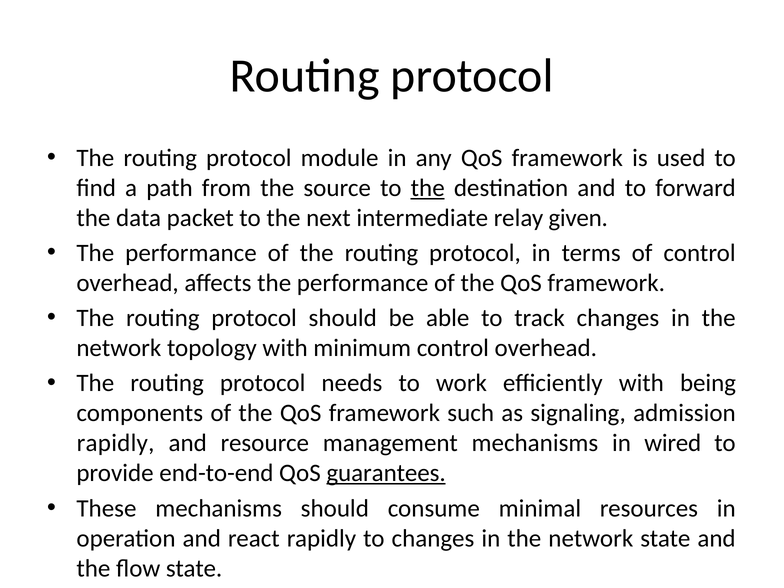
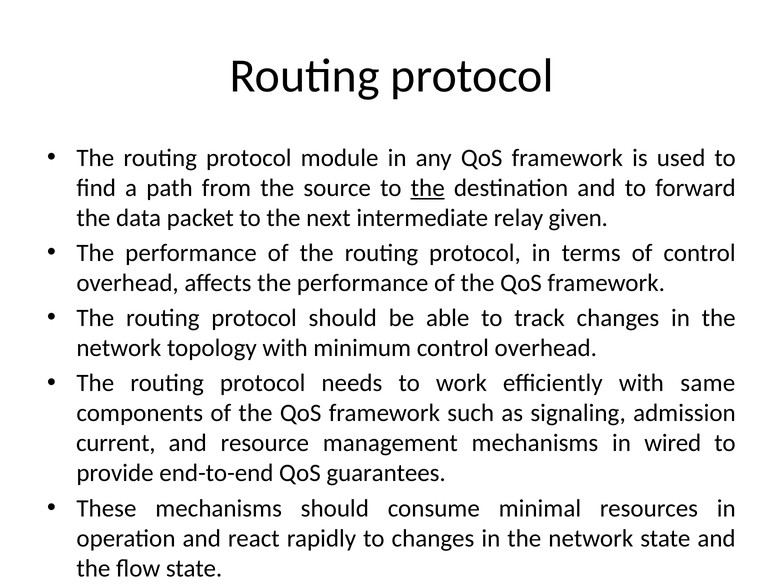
being: being -> same (708, 383)
rapidly: rapidly -> current (116, 443)
guarantees underline: present -> none (386, 473)
